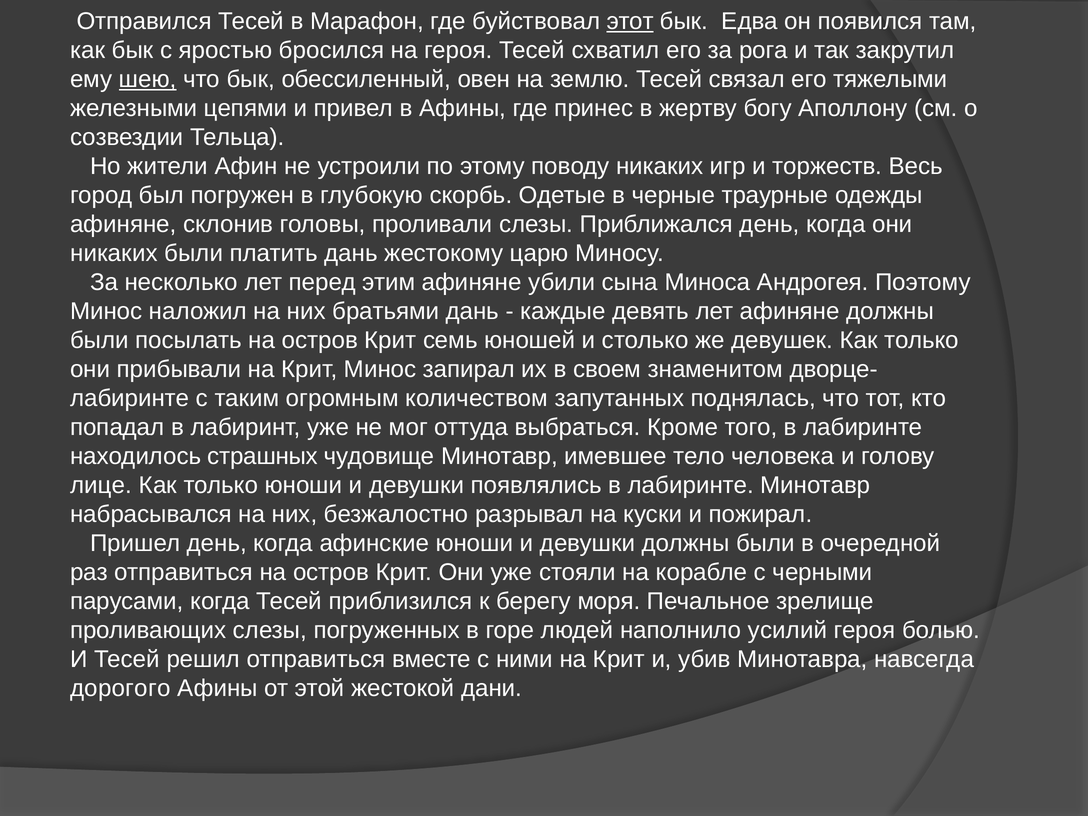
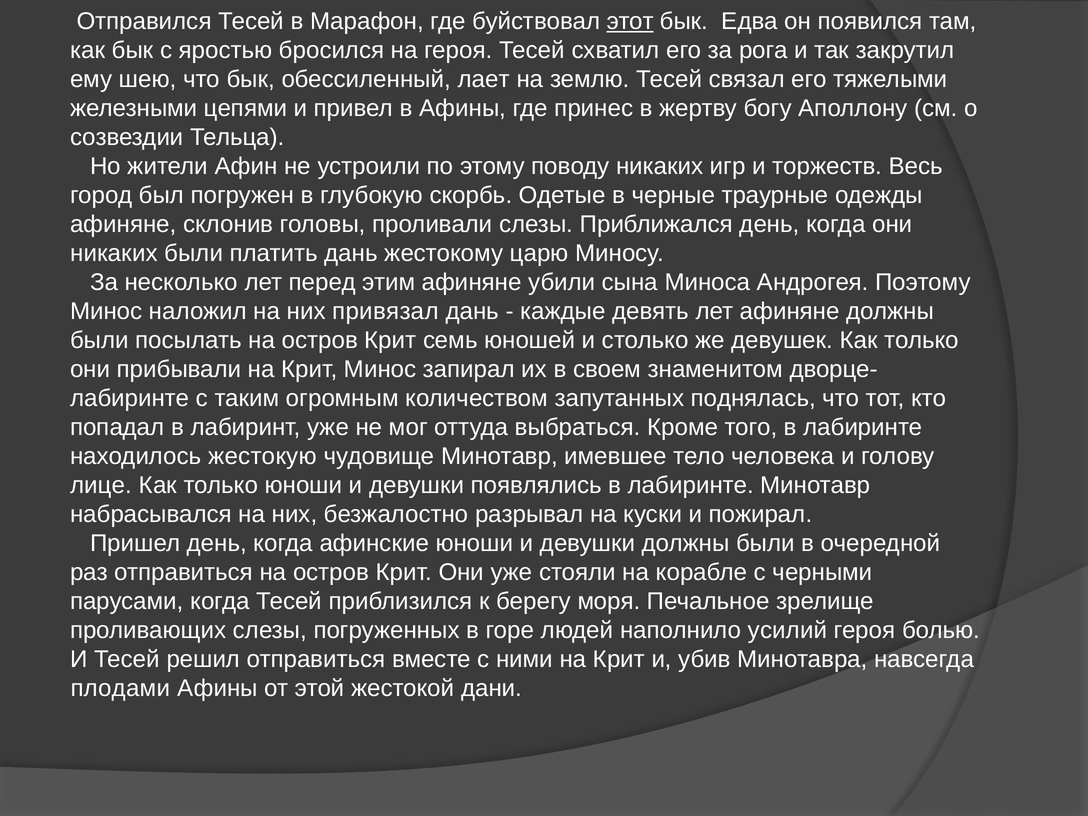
шею underline: present -> none (148, 79)
овен: овен -> лает (484, 79)
братьями: братьями -> привязал (386, 311)
страшных: страшных -> жестокую (262, 456)
дорогого: дорогого -> плодами (120, 688)
